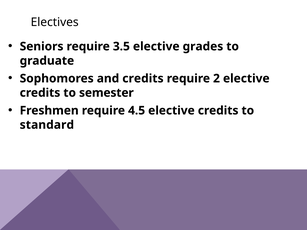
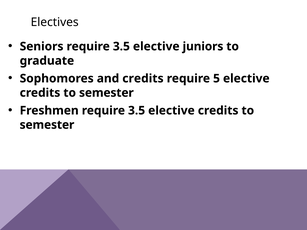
grades: grades -> juniors (203, 46)
2: 2 -> 5 (216, 79)
Freshmen require 4.5: 4.5 -> 3.5 (137, 111)
standard: standard -> semester (47, 125)
